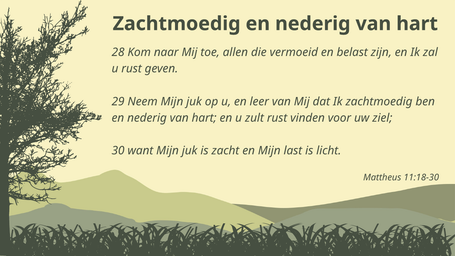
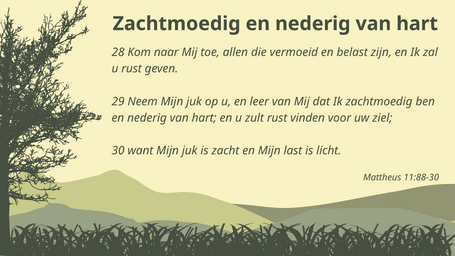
11:18-30: 11:18-30 -> 11:88-30 (421, 177)
